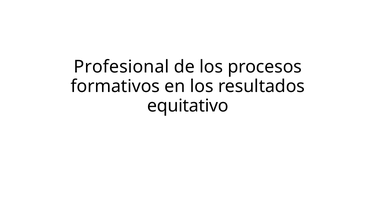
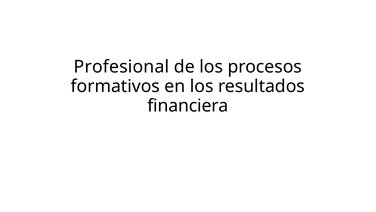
equitativo: equitativo -> financiera (188, 106)
